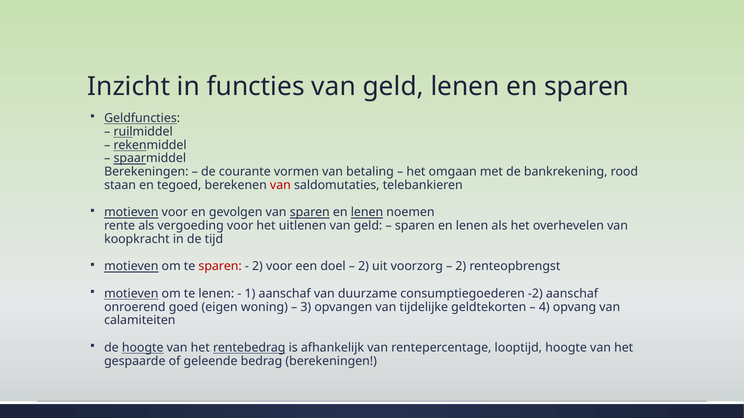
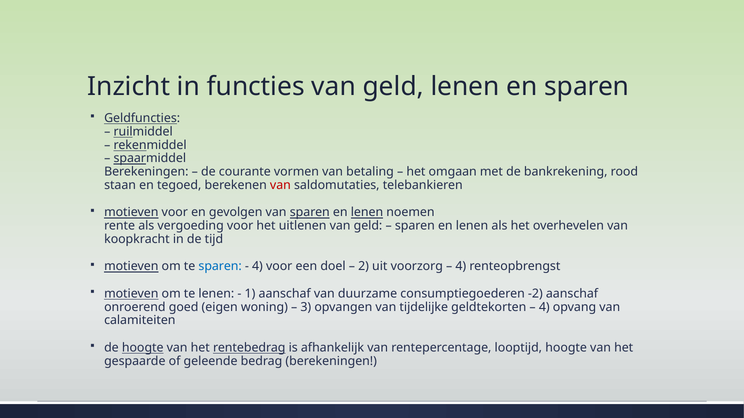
sparen colour: red -> blue (220, 267)
2: 2 -> 4 (257, 267)
2: 2 -> 4 (461, 267)
